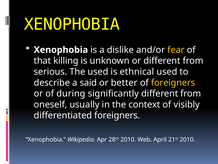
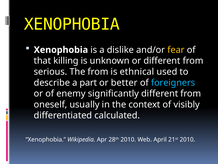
The used: used -> from (98, 72)
said: said -> part (88, 82)
foreigners colour: yellow -> light blue (173, 82)
during: during -> enemy (71, 93)
differentiated foreigners: foreigners -> calculated (117, 115)
